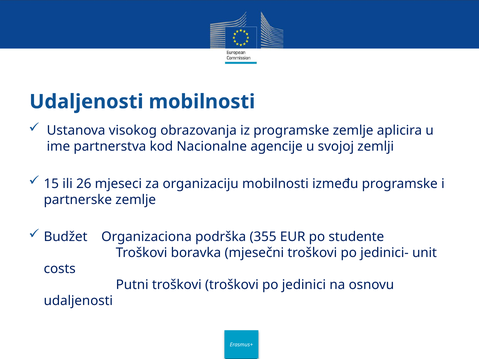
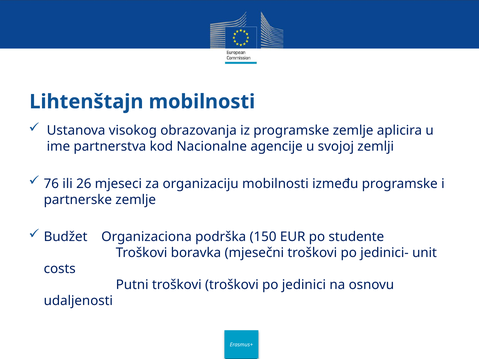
Udaljenosti: Udaljenosti -> Lihtenštajn (86, 102)
15: 15 -> 76 (51, 184)
355: 355 -> 150 (263, 237)
